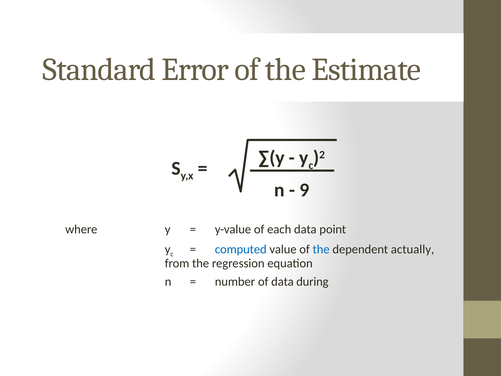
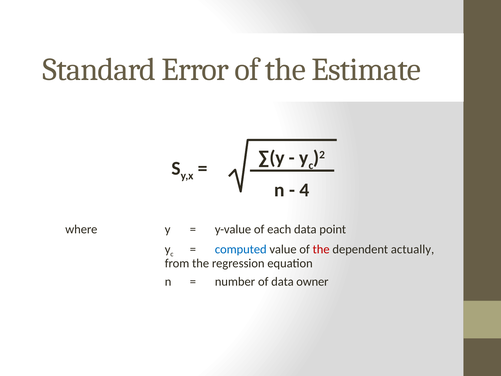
9: 9 -> 4 (304, 190)
the colour: blue -> red (321, 249)
during: during -> owner (312, 282)
